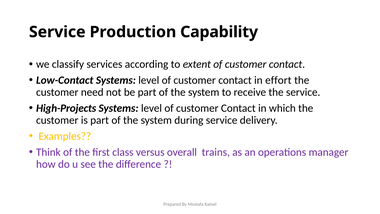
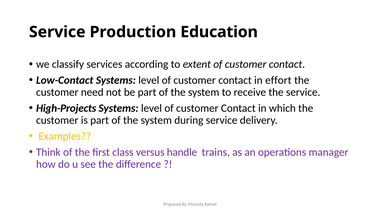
Capability: Capability -> Education (219, 32)
overall: overall -> handle (182, 152)
